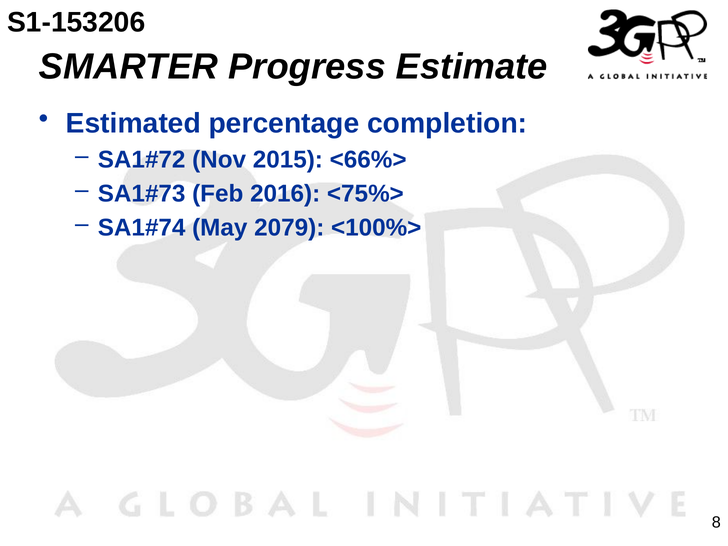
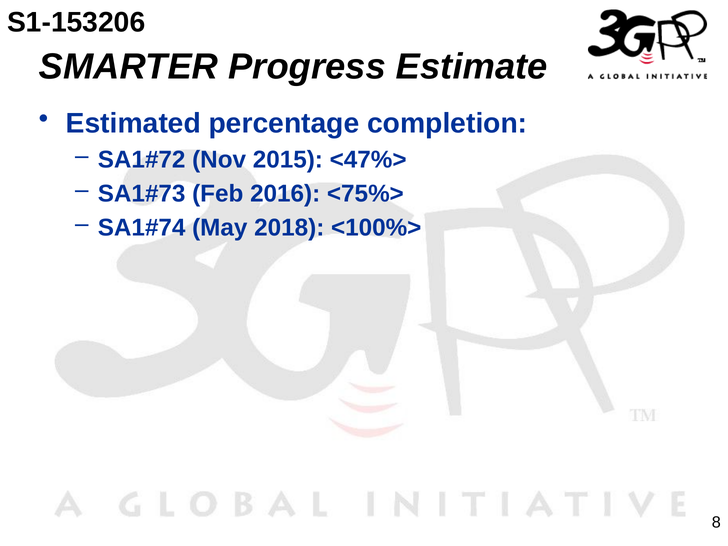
<66%>: <66%> -> <47%> (368, 160)
2079: 2079 -> 2018 (289, 228)
